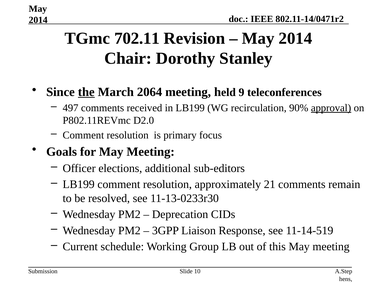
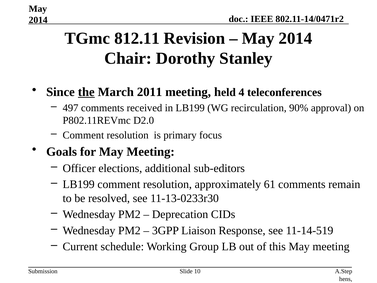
702.11: 702.11 -> 812.11 (137, 38)
2064: 2064 -> 2011 (150, 92)
9: 9 -> 4 (241, 92)
approval underline: present -> none (331, 108)
21: 21 -> 61 (270, 184)
